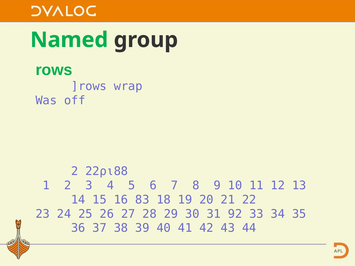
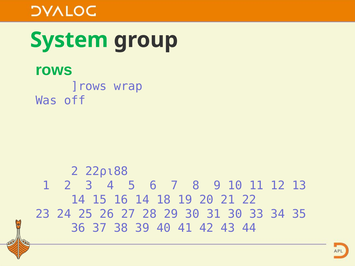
Named: Named -> System (69, 40)
16 83: 83 -> 14 (142, 200)
31 92: 92 -> 30 (235, 214)
